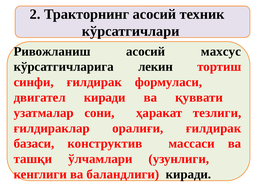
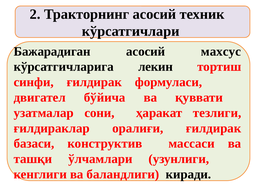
Ривожланиш: Ривожланиш -> Бажарадиган (52, 52)
двигател киради: киради -> бўйича (105, 98)
